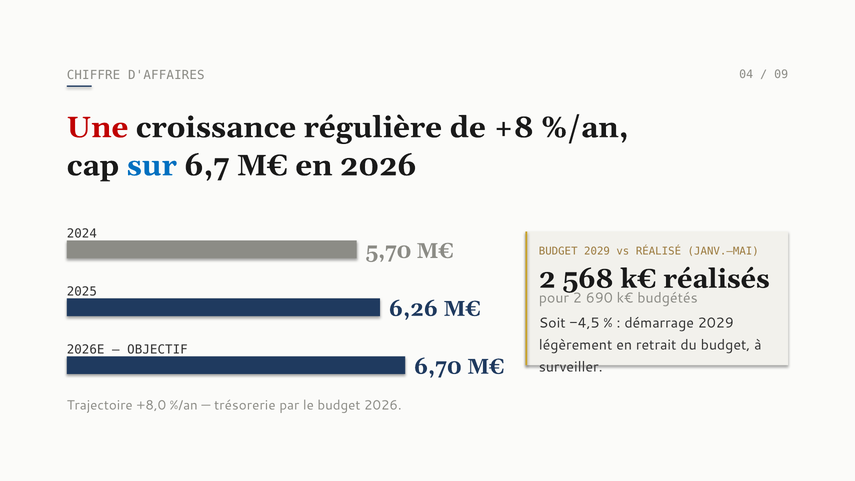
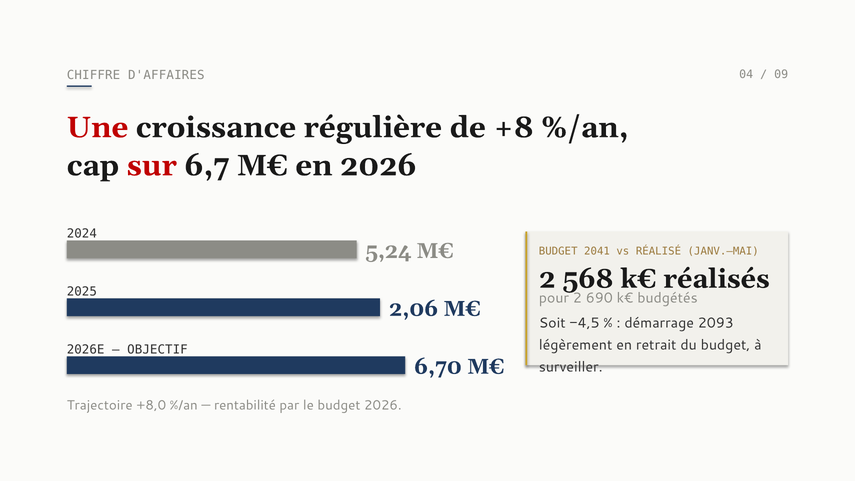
sur colour: blue -> red (152, 166)
5,70: 5,70 -> 5,24 (388, 251)
BUDGET 2029: 2029 -> 2041 (597, 251)
6,26: 6,26 -> 2,06 (413, 309)
démarrage 2029: 2029 -> 2093 (716, 323)
trésorerie: trésorerie -> rentabilité (245, 405)
